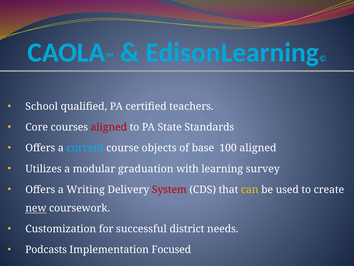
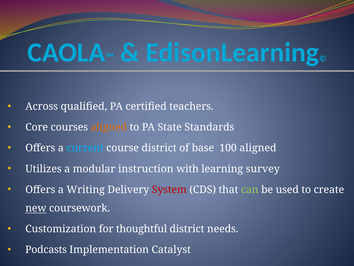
School: School -> Across (42, 106)
aligned colour: red -> orange (109, 127)
course objects: objects -> district (159, 148)
graduation: graduation -> instruction (146, 169)
can colour: yellow -> light green (250, 189)
successful: successful -> thoughtful (142, 229)
Focused: Focused -> Catalyst (171, 249)
